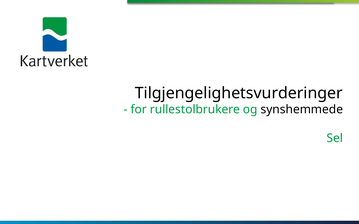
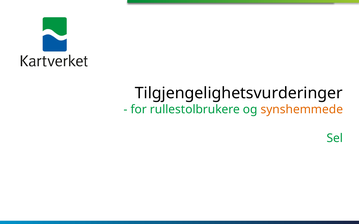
synshemmede colour: black -> orange (302, 110)
